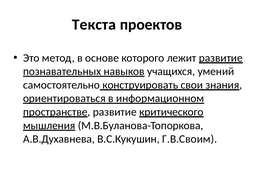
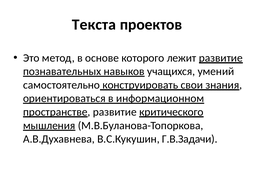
Г.В.Своим: Г.В.Своим -> Г.В.Задачи (190, 139)
